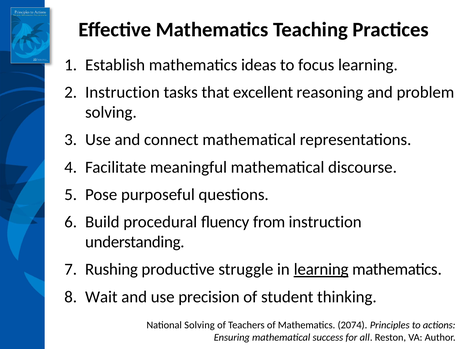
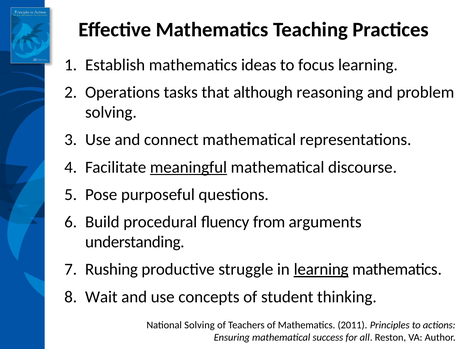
Instruction: Instruction -> Operations (123, 92)
excellent: excellent -> although (263, 92)
meaningful underline: none -> present (188, 167)
from instruction: instruction -> arguments (325, 222)
precision: precision -> concepts (209, 297)
2074: 2074 -> 2011 (352, 325)
